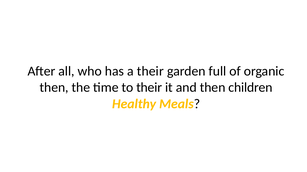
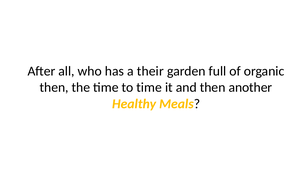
to their: their -> time (149, 88)
children: children -> another (250, 88)
